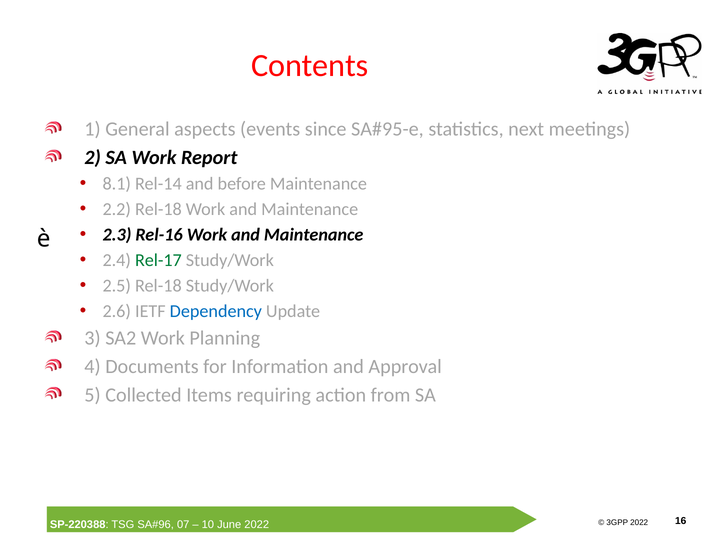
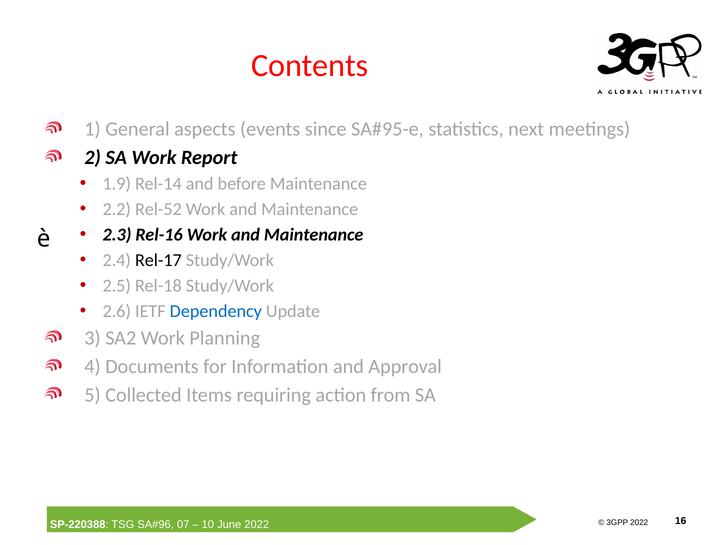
8.1: 8.1 -> 1.9 (117, 184)
2.2 Rel-18: Rel-18 -> Rel-52 (158, 209)
Rel-17 colour: green -> black (158, 260)
